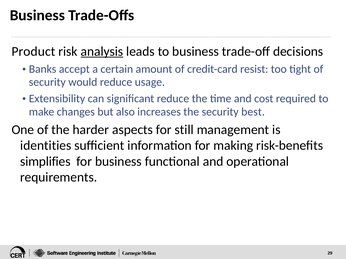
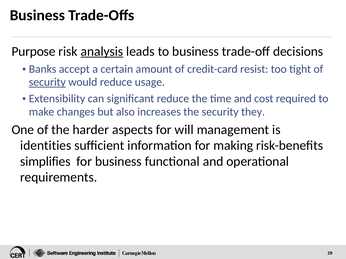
Product: Product -> Purpose (34, 51)
security underline: none -> present (47, 82)
best: best -> they (253, 112)
still: still -> will (184, 130)
